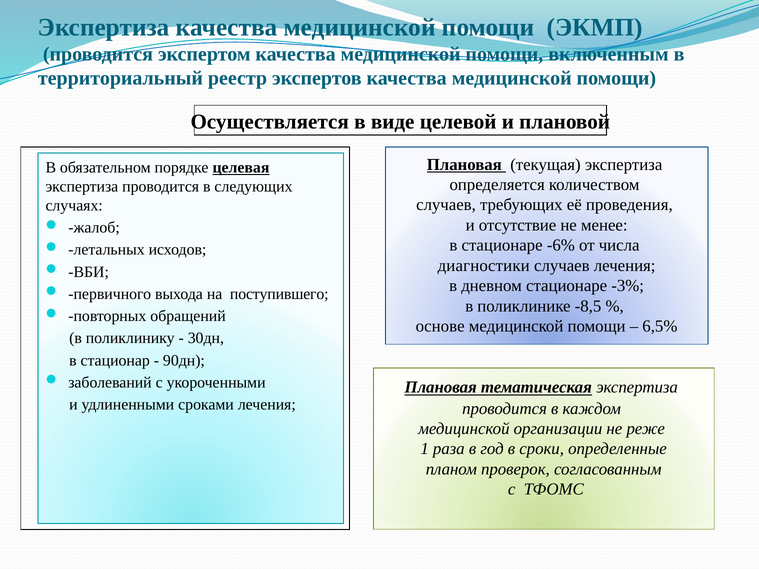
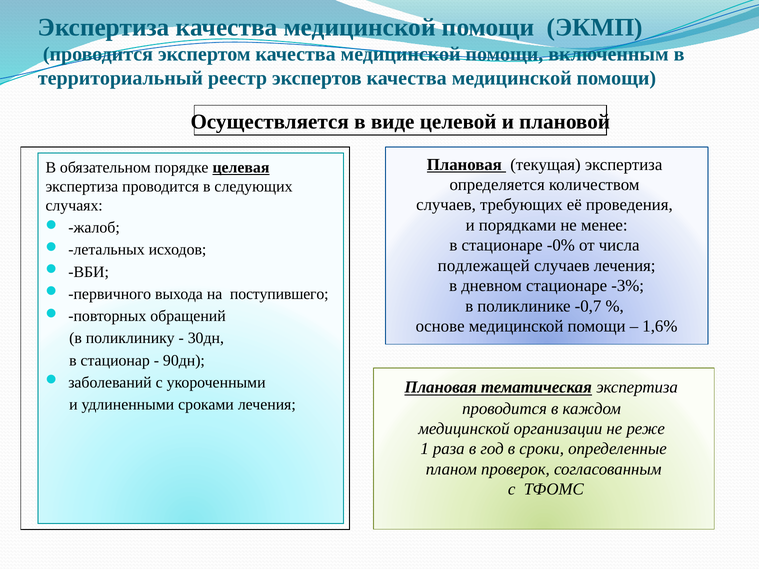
отсутствие: отсутствие -> порядками (517, 225)
-6%: -6% -> -0% (561, 245)
диагностики: диагностики -> подлежащей (484, 266)
-8,5: -8,5 -> -0,7 (588, 306)
6,5%: 6,5% -> 1,6% (660, 326)
